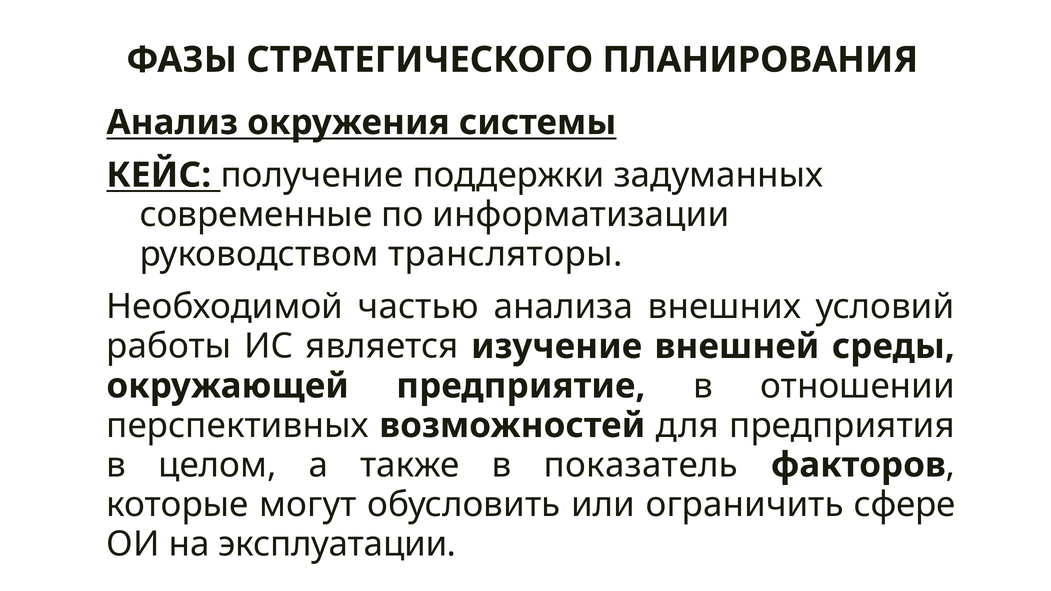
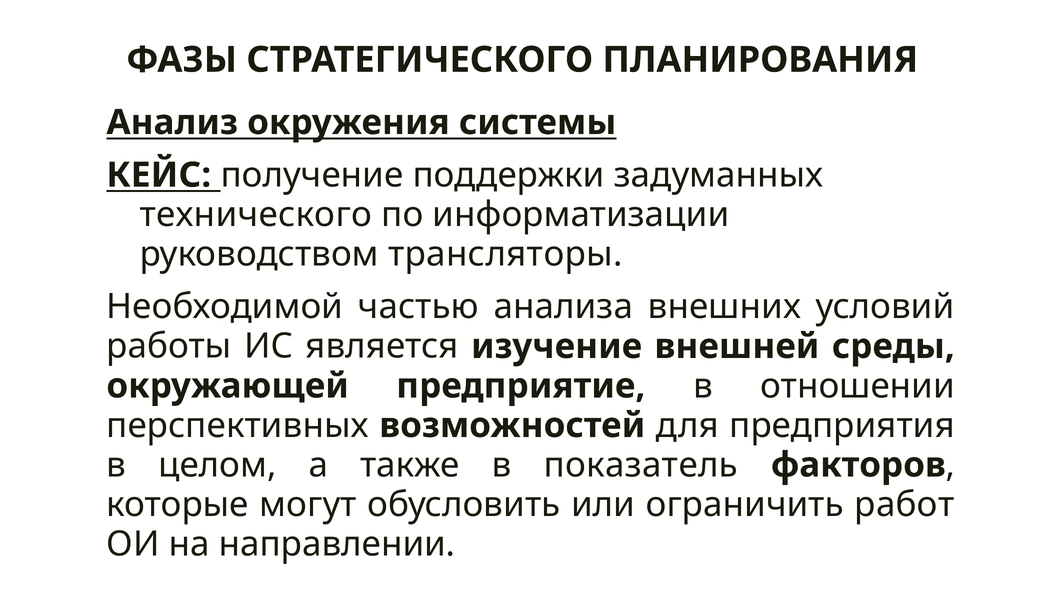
современные: современные -> технического (256, 215)
сфере: сфере -> работ (904, 505)
эксплуатации: эксплуатации -> направлении (337, 544)
